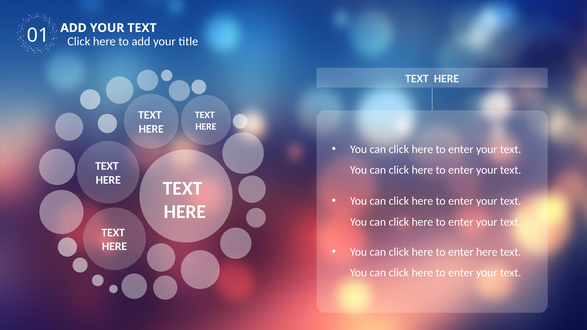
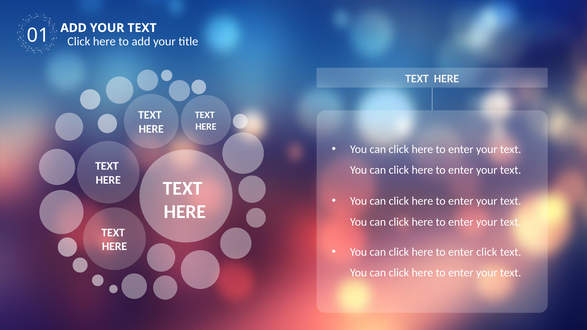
enter here: here -> click (487, 252)
